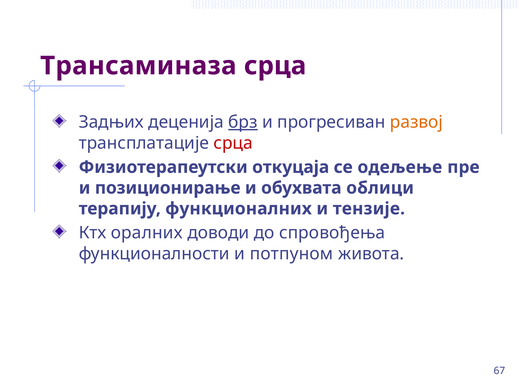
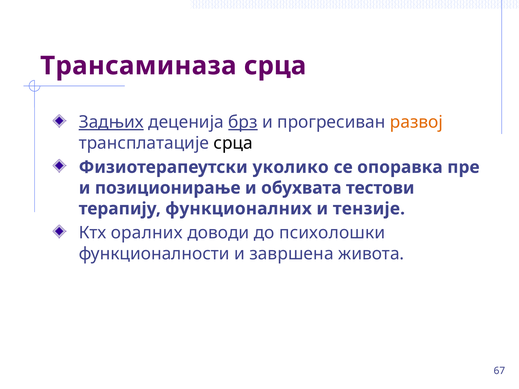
Задњих underline: none -> present (111, 122)
срца colour: red -> black (233, 143)
откуцаја: откуцаја -> уколико (291, 167)
одељење: одељење -> опоравка (400, 167)
облици: облици -> тестови (380, 188)
спровођења: спровођења -> психолошки (332, 233)
потпуном: потпуном -> завршена (292, 254)
